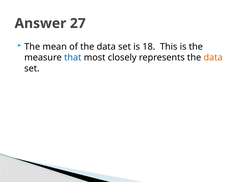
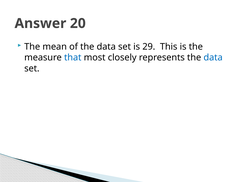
27: 27 -> 20 (78, 23)
18: 18 -> 29 (149, 47)
data colour: orange -> blue (213, 58)
